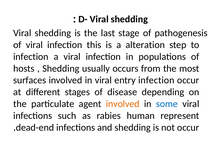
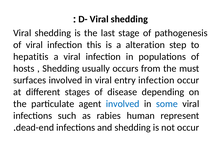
infection: infection -> hepatitis (31, 57)
most: most -> must (189, 68)
involved colour: orange -> blue (123, 104)
